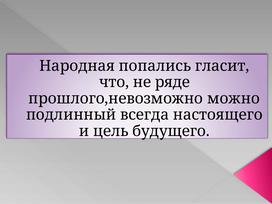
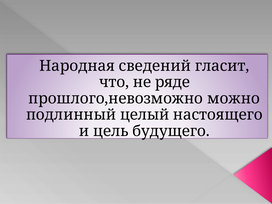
попались: попались -> сведений (155, 66)
всегда: всегда -> целый (145, 115)
